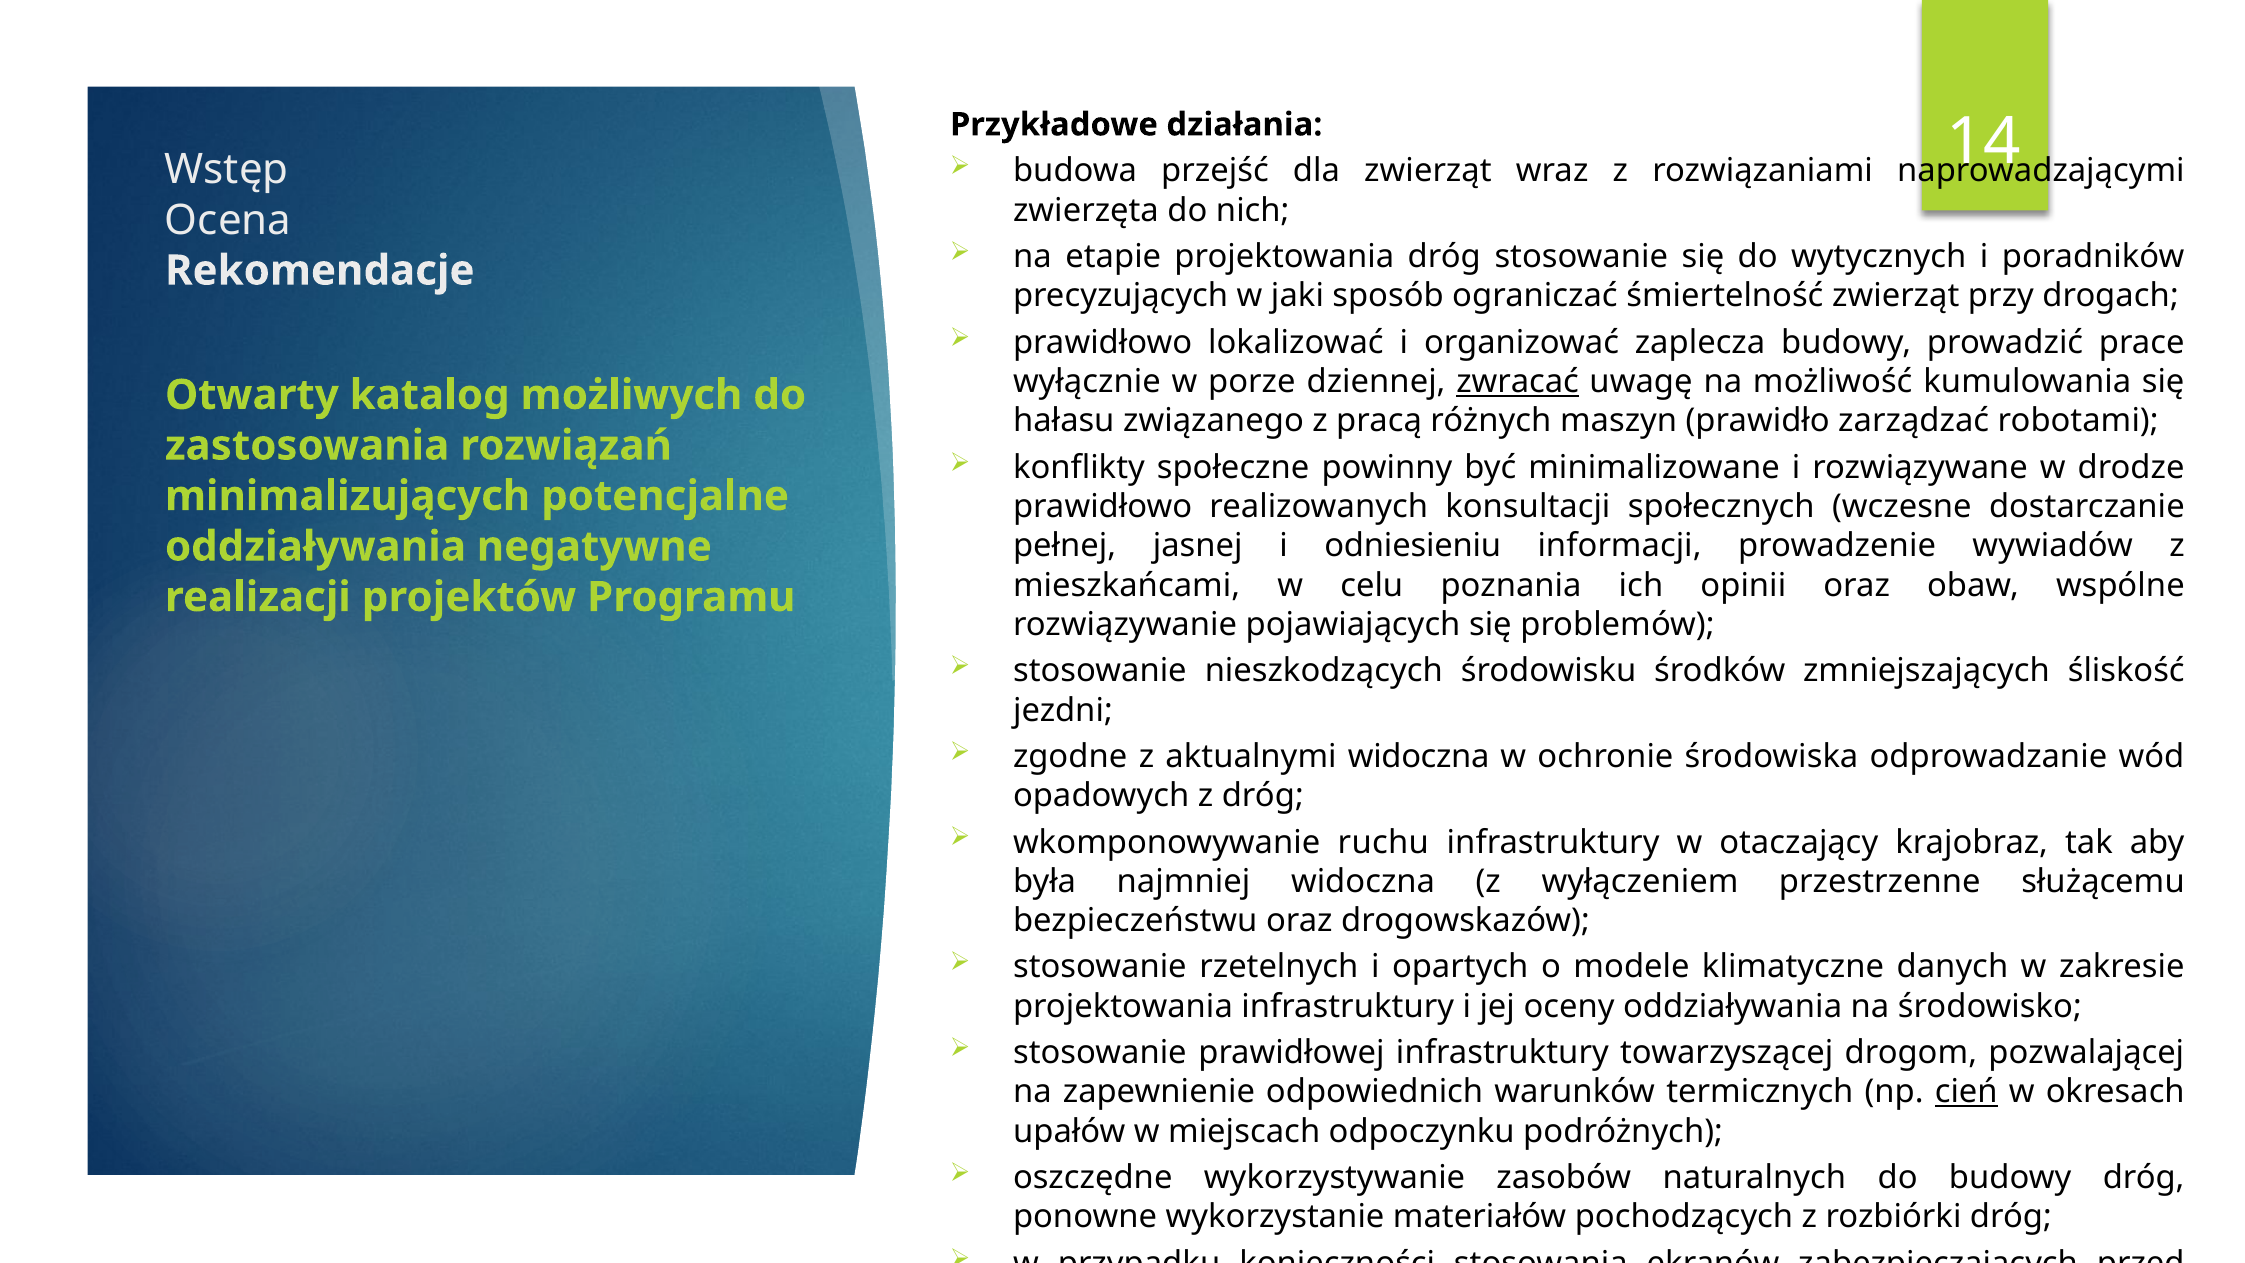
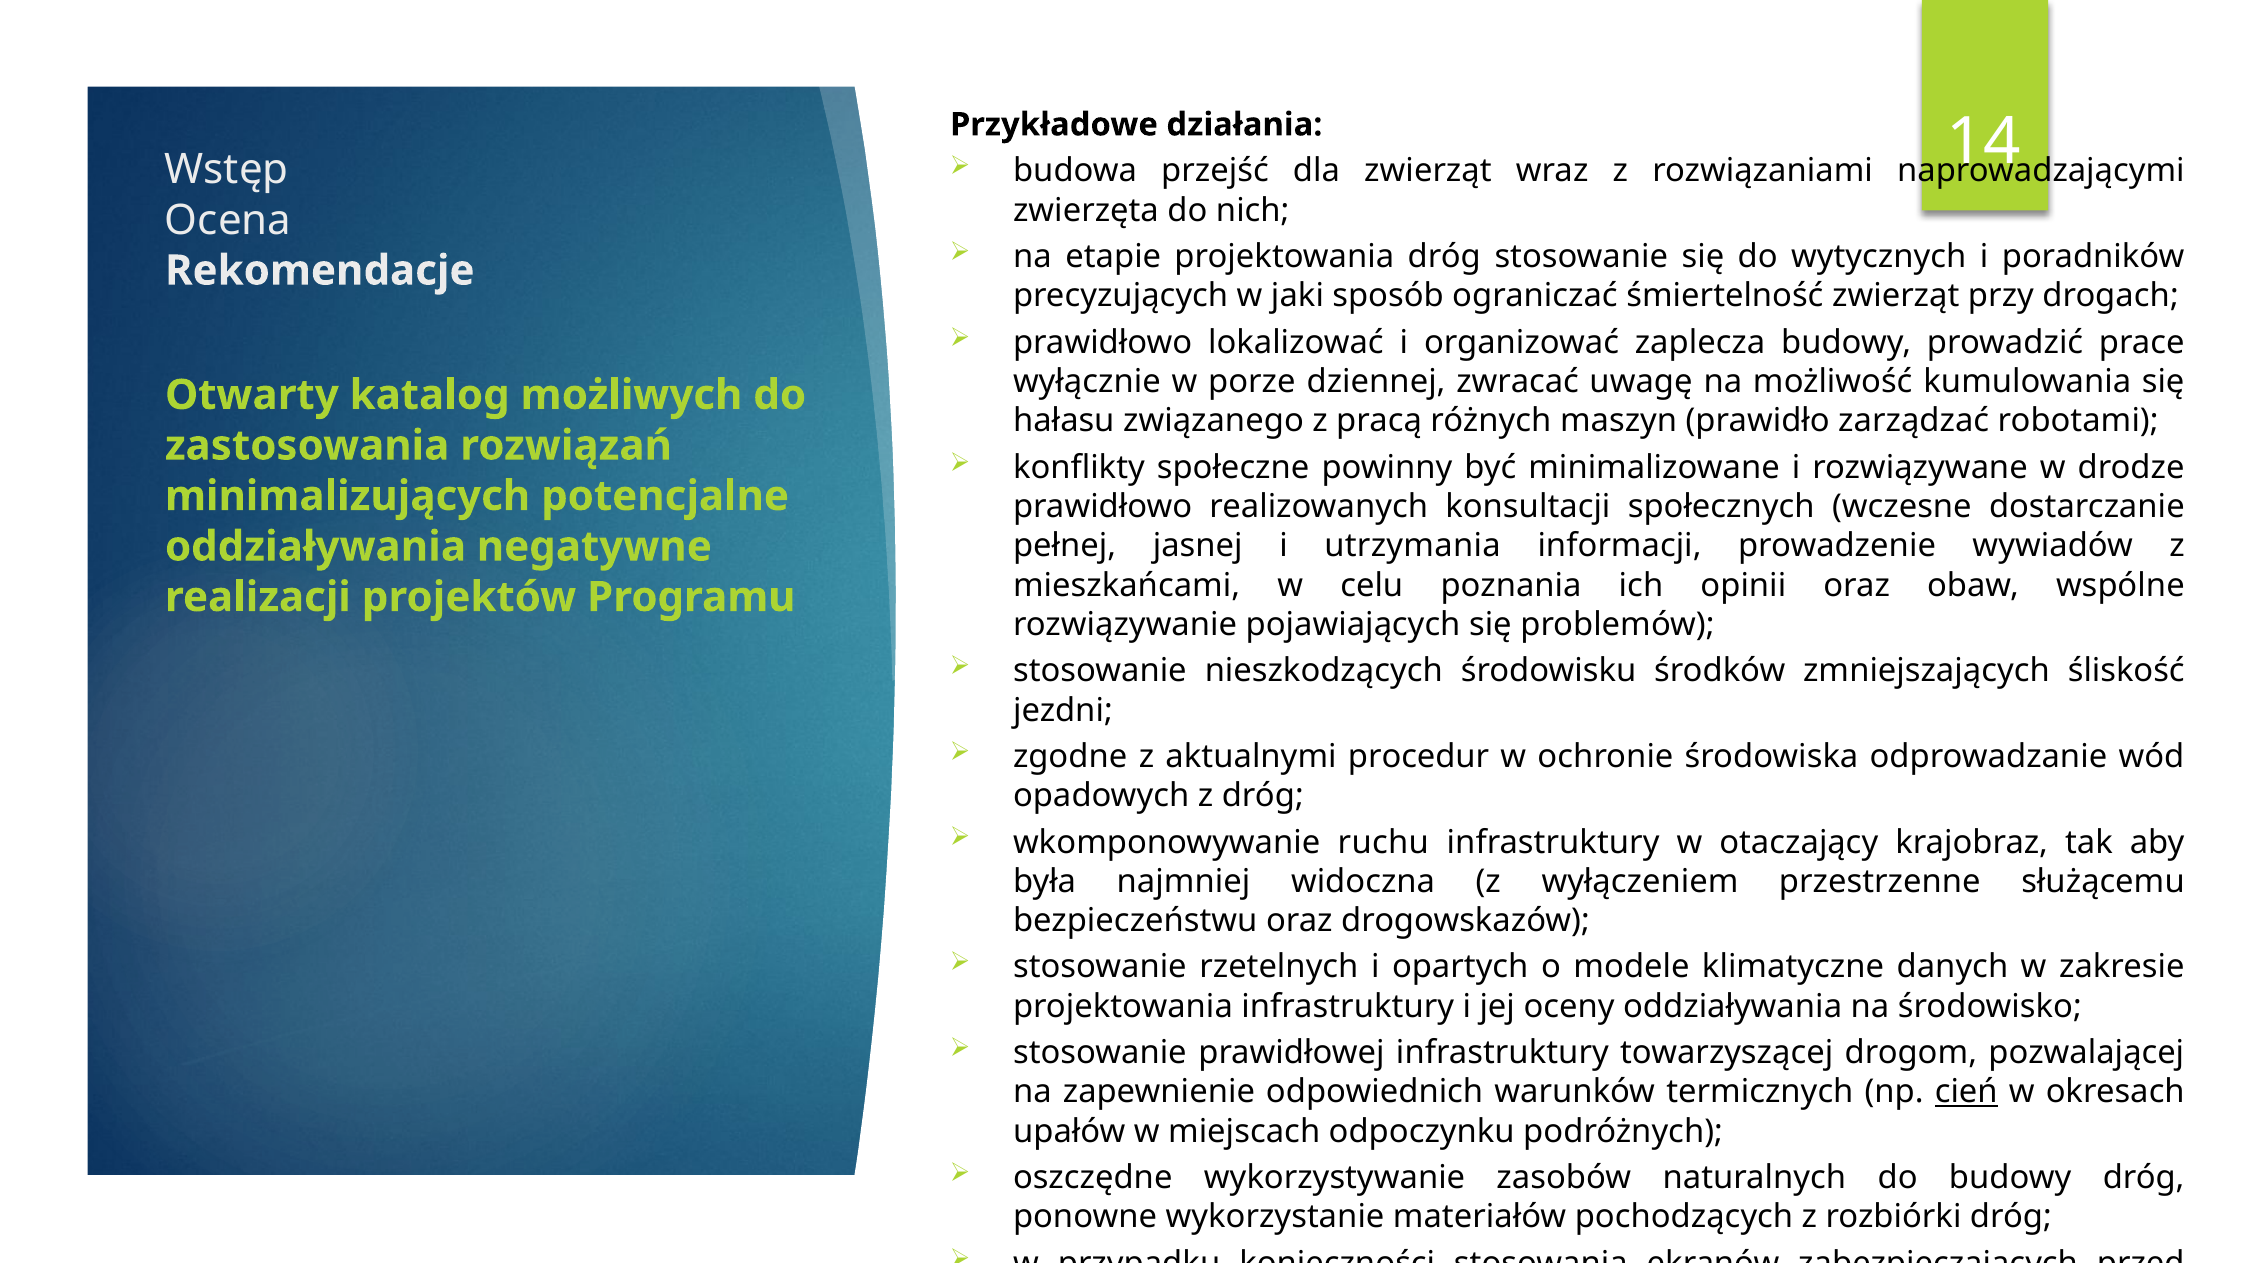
zwracać underline: present -> none (1518, 382)
odniesieniu: odniesieniu -> utrzymania (1413, 546)
aktualnymi widoczna: widoczna -> procedur (1419, 756)
